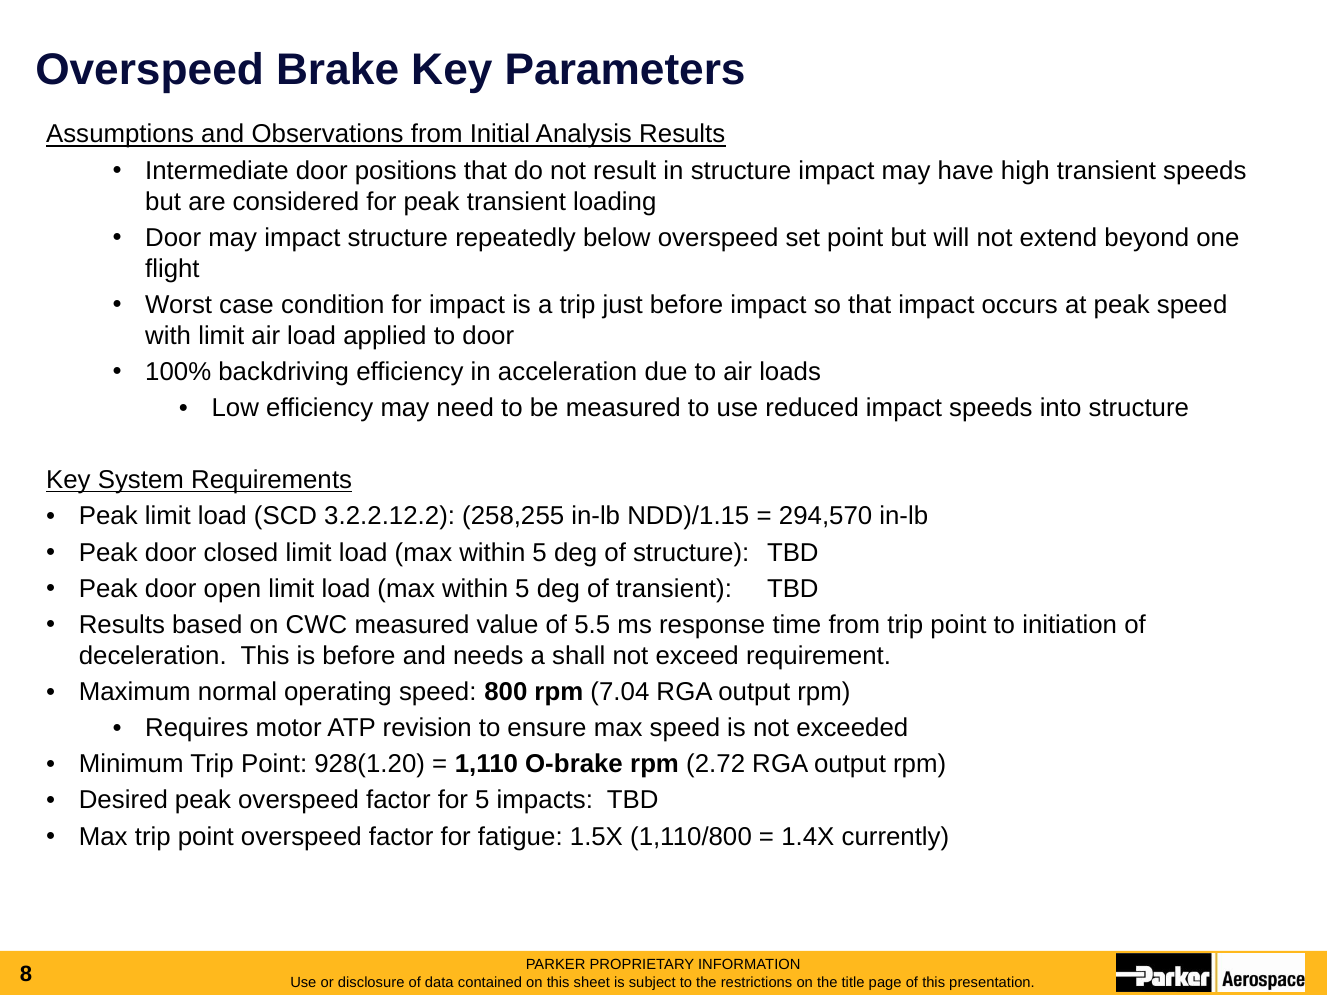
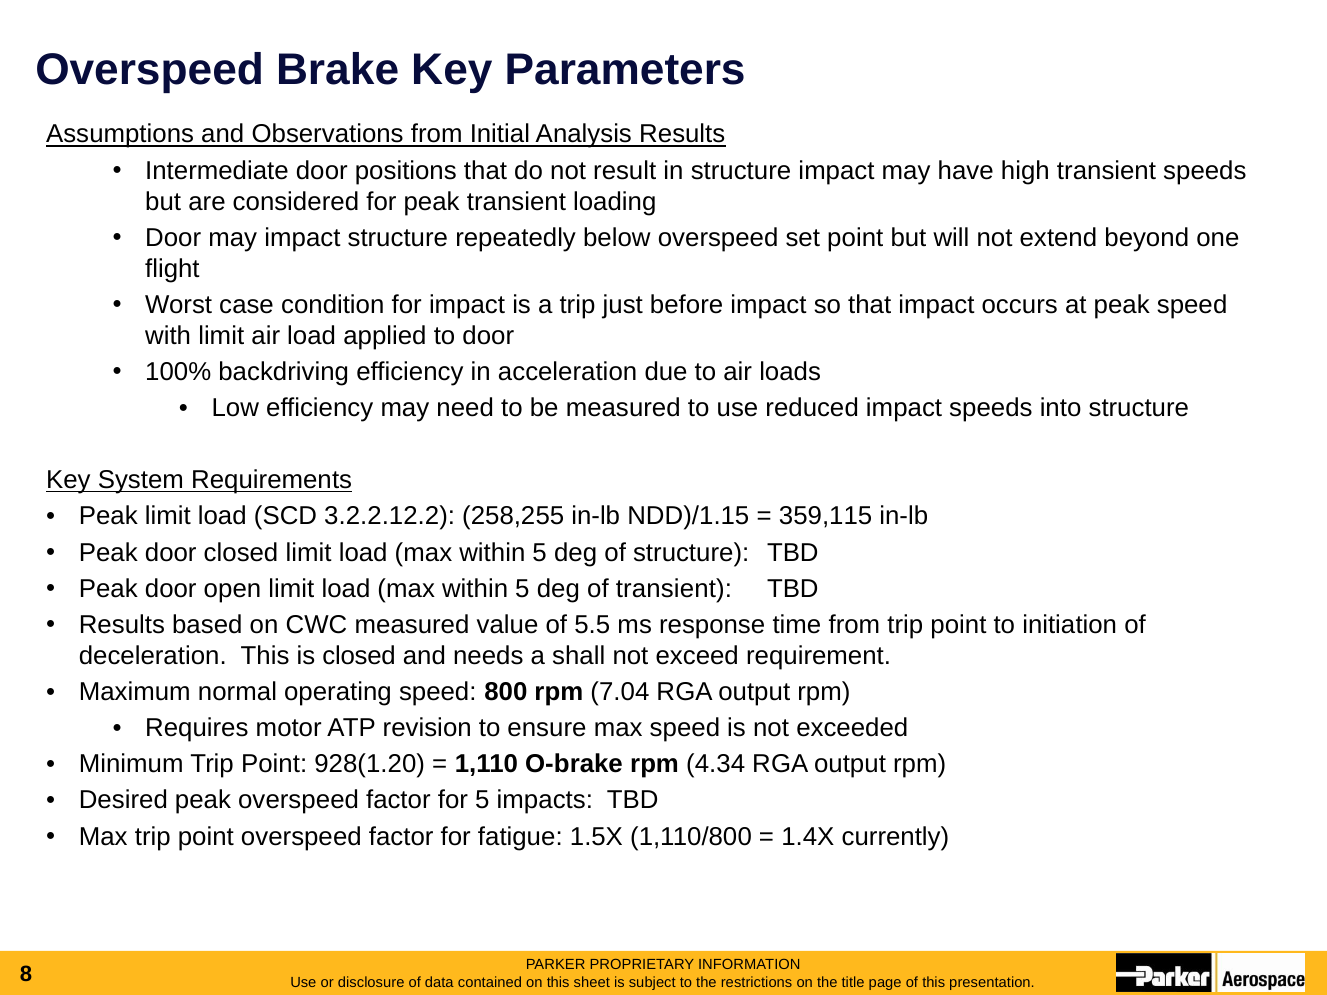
294,570: 294,570 -> 359,115 (826, 517)
is before: before -> closed (359, 656)
2.72: 2.72 -> 4.34 (716, 764)
